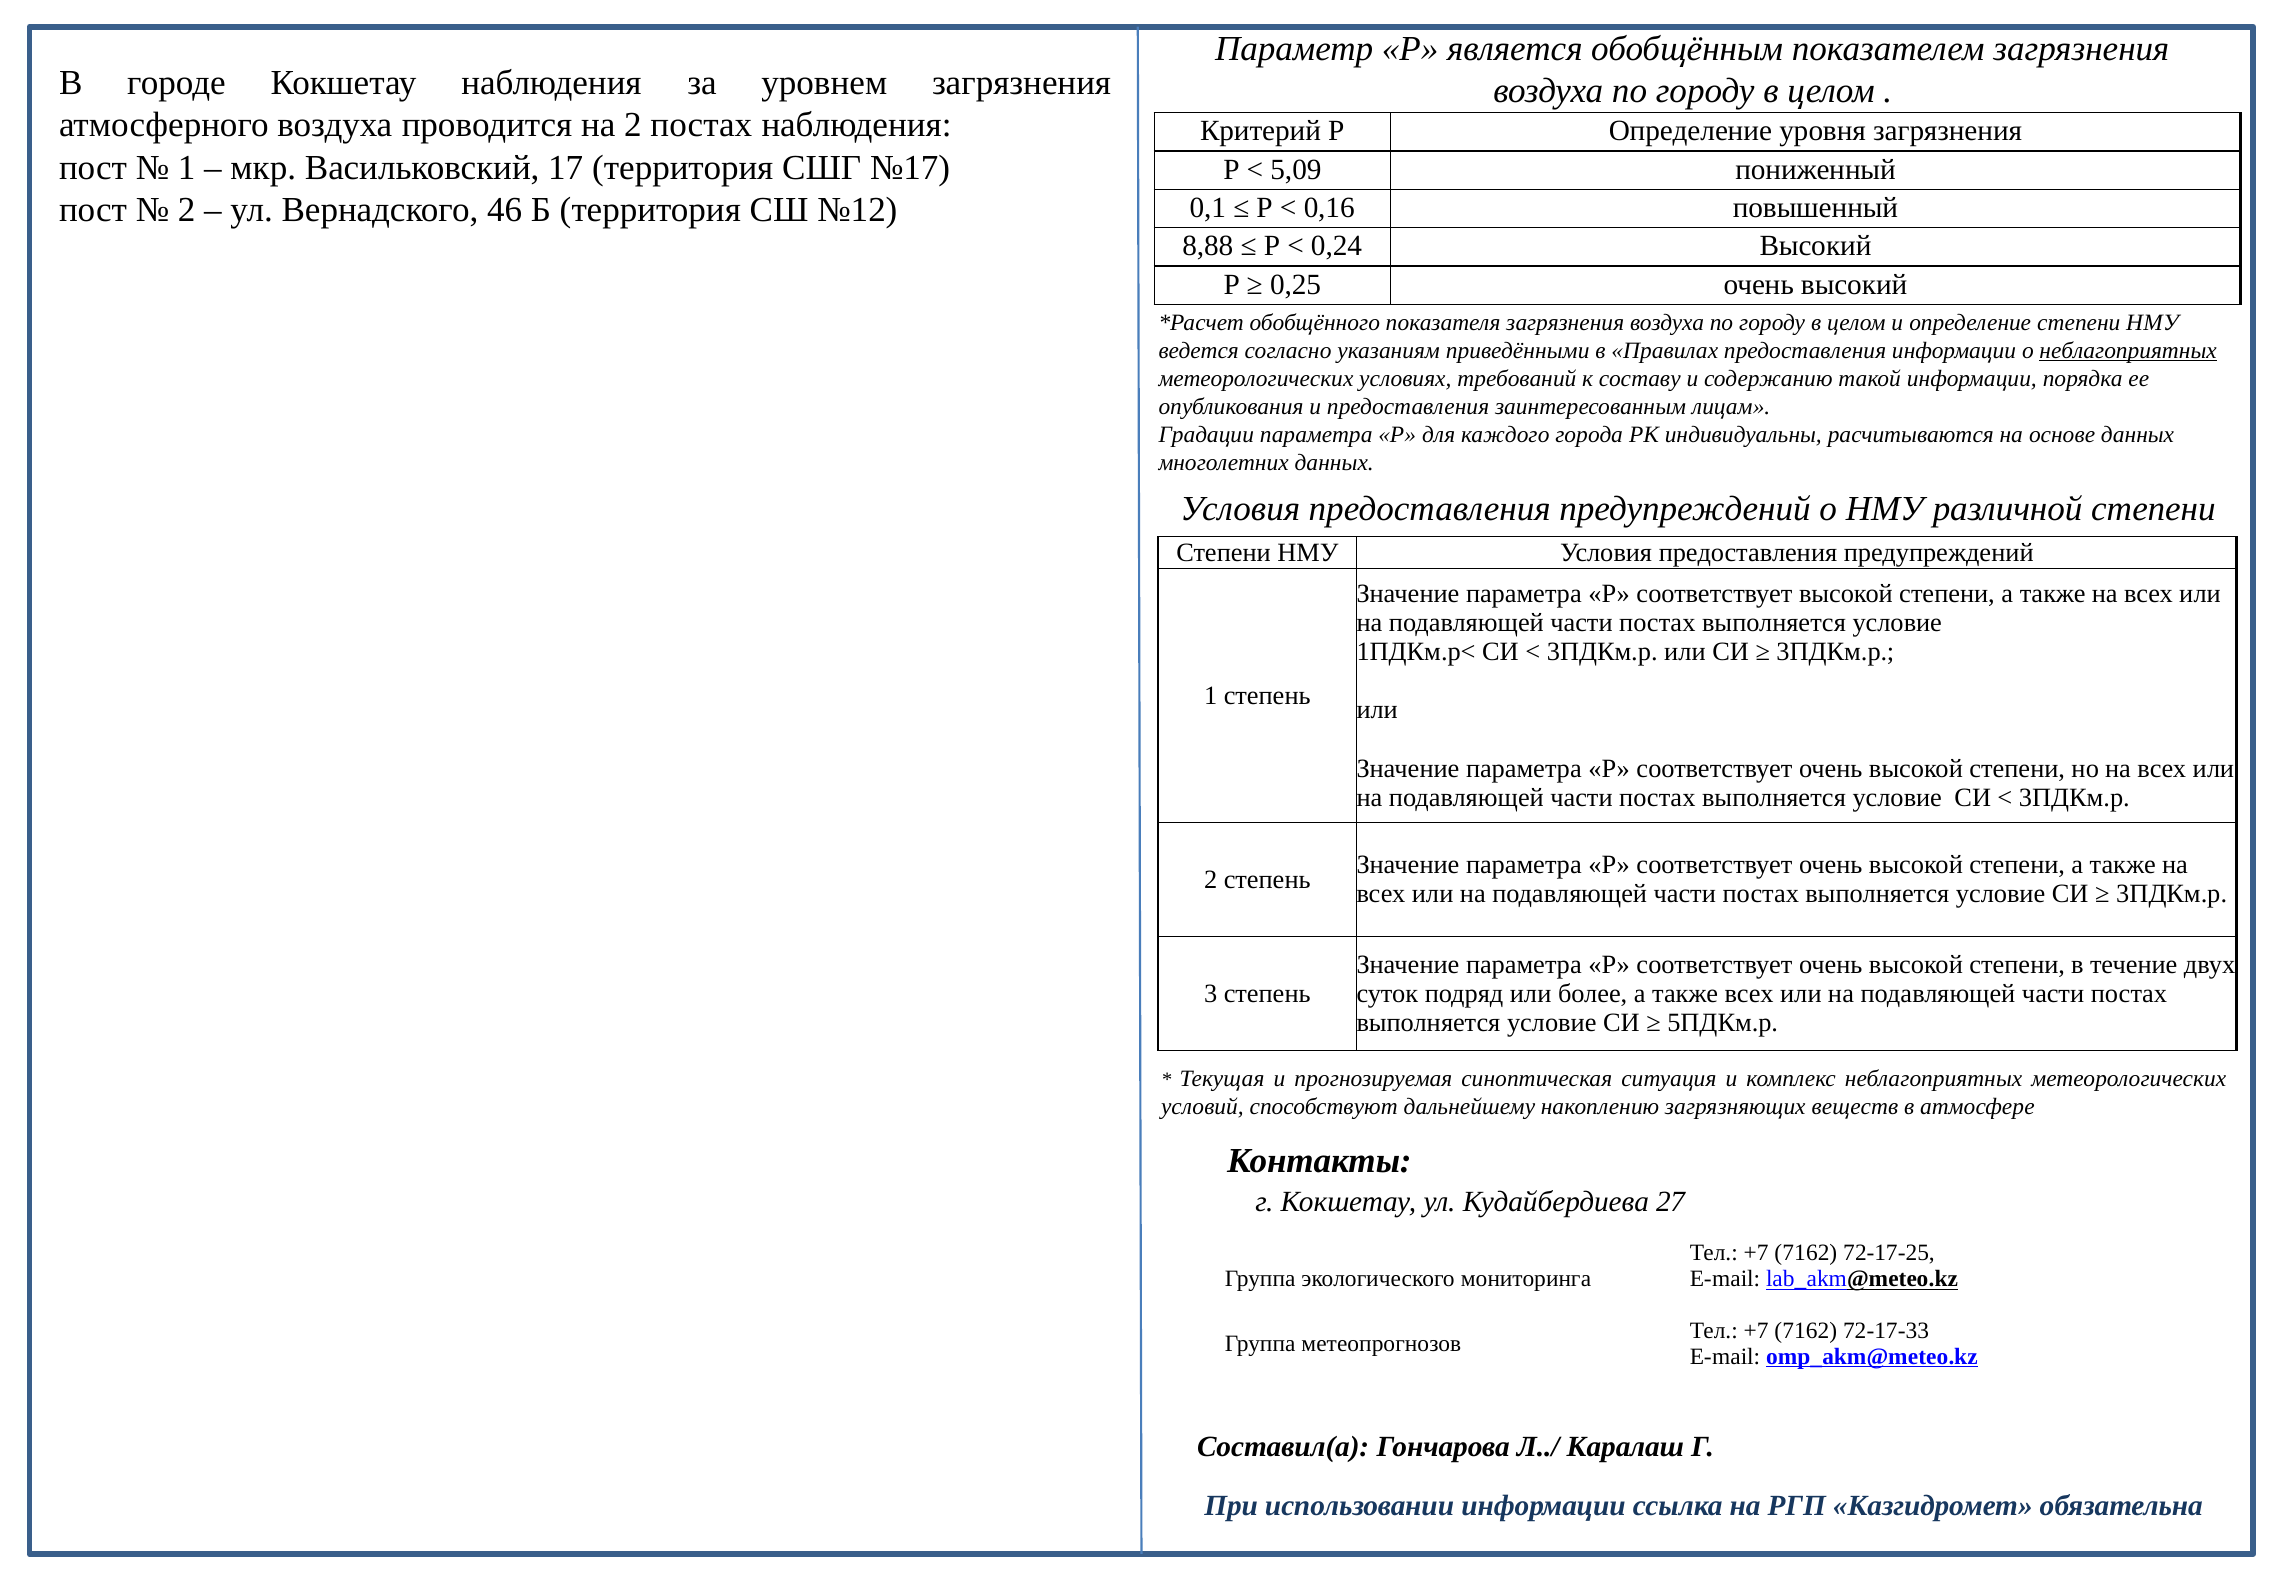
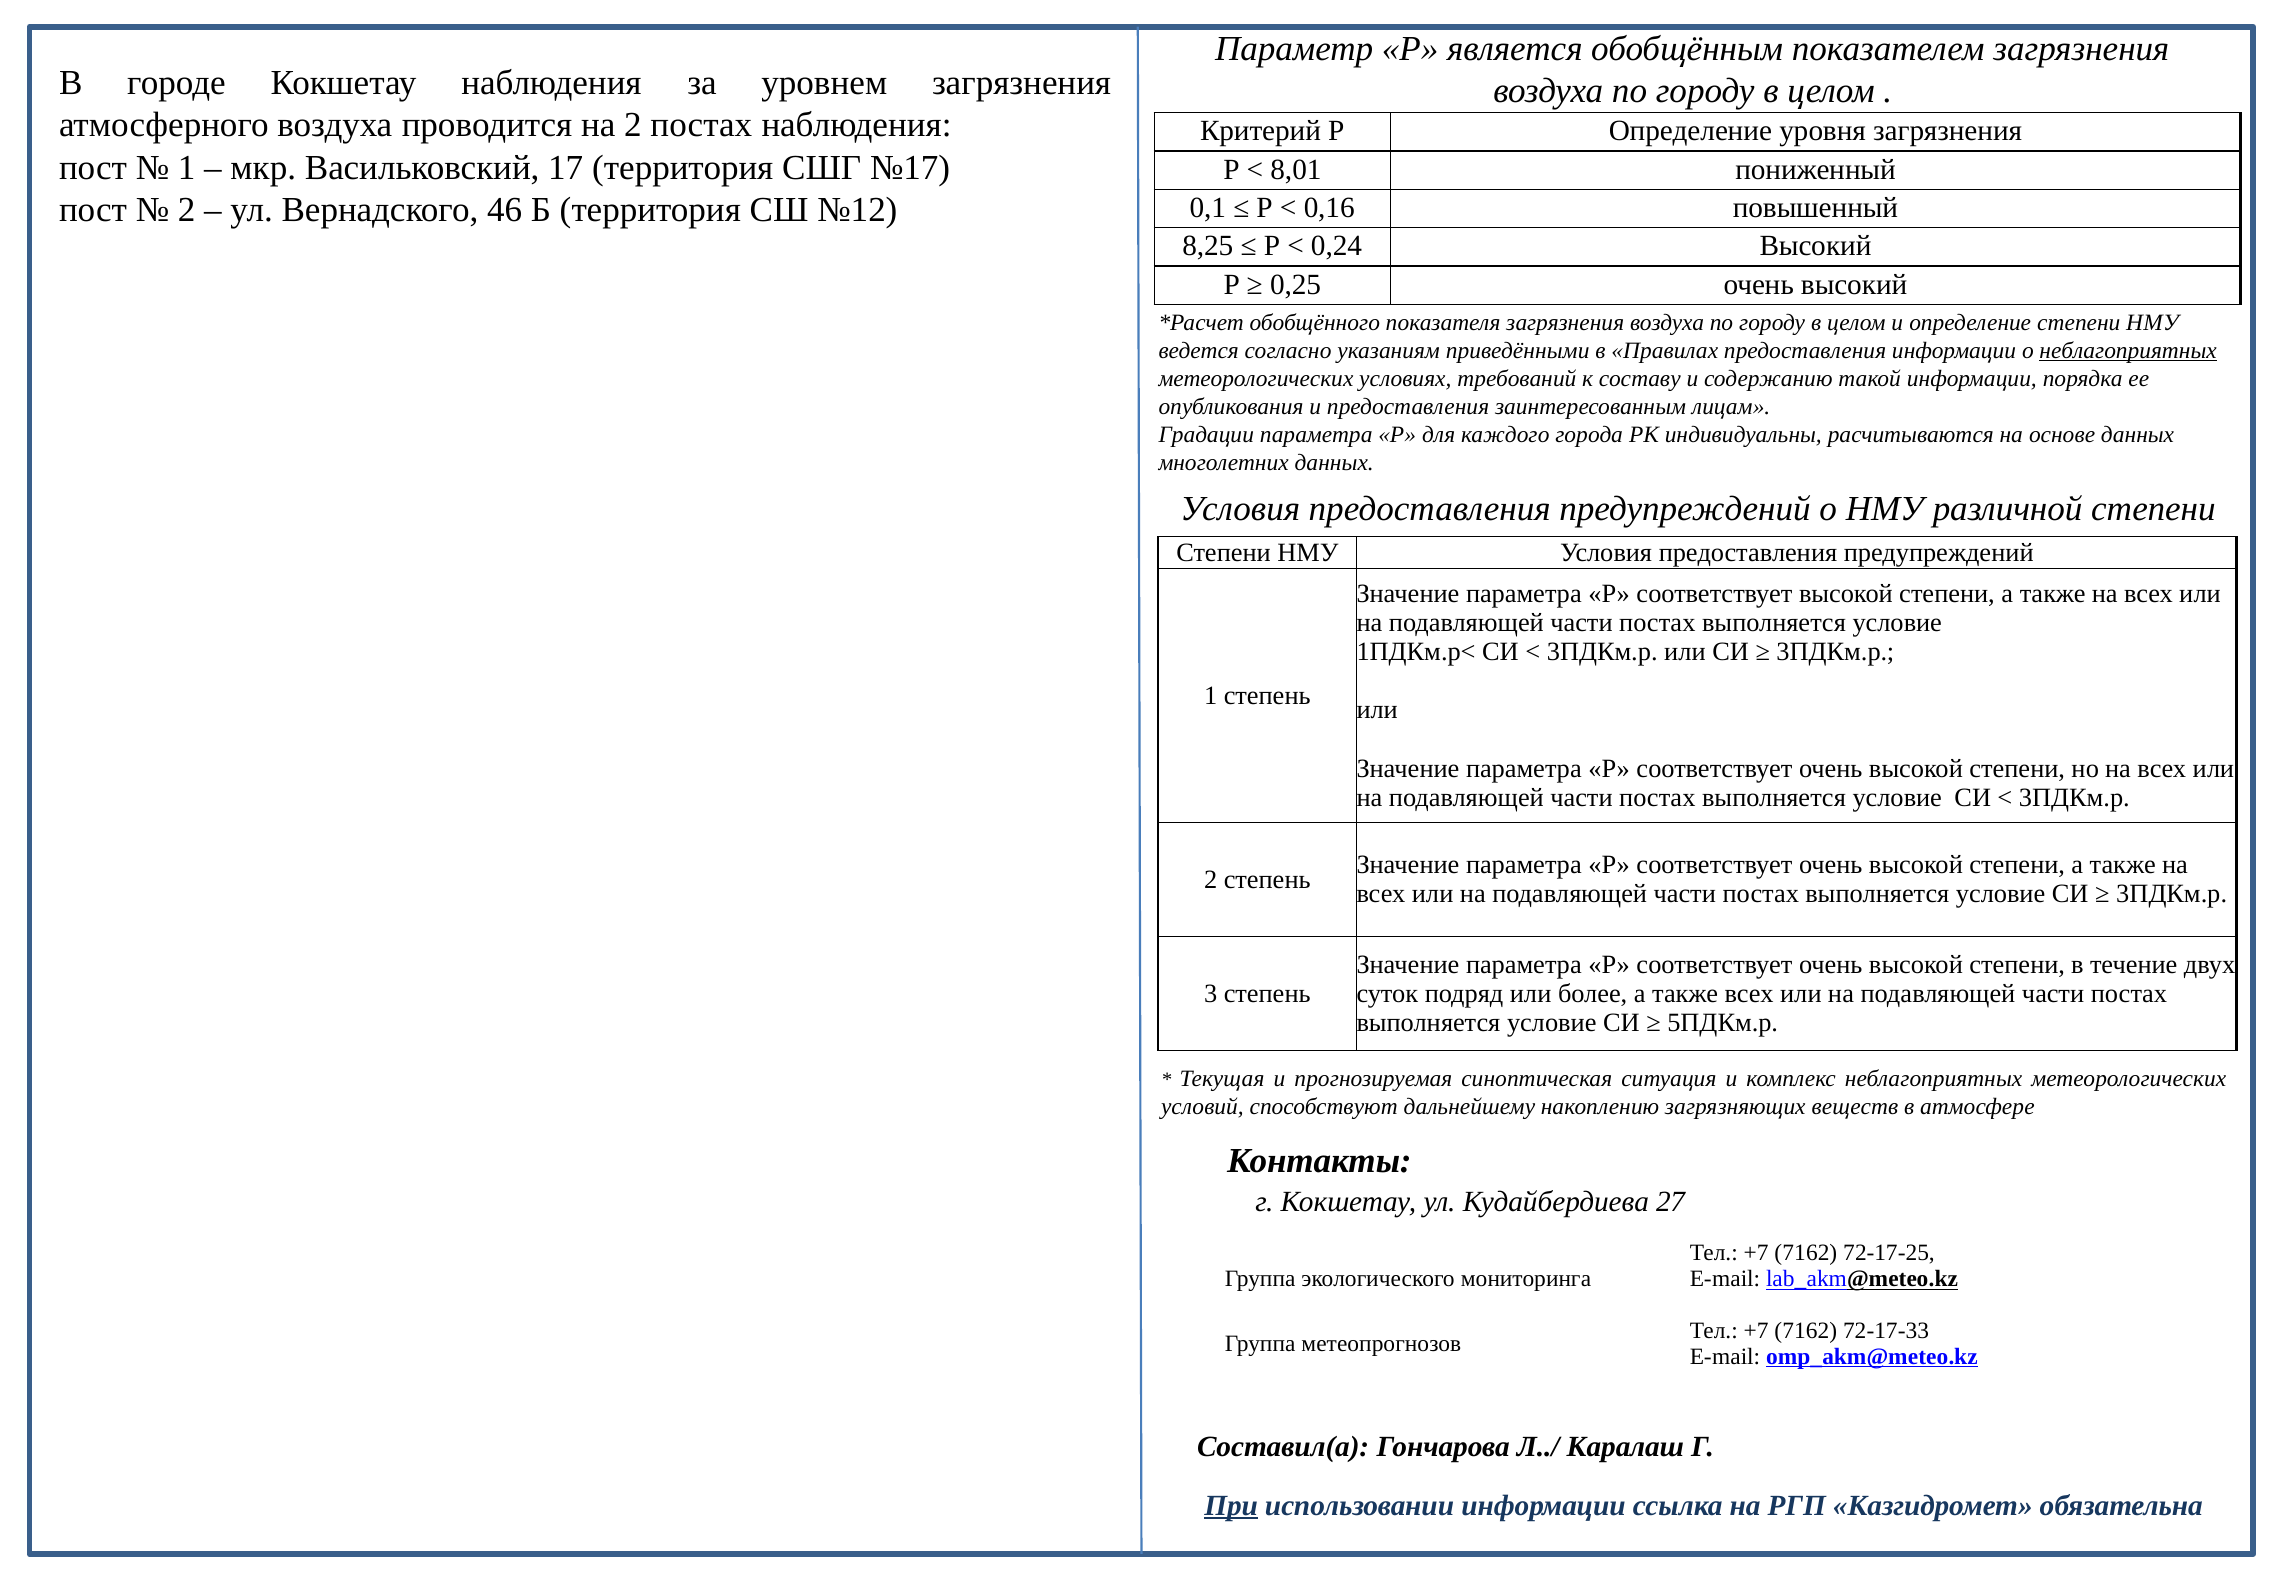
5,09: 5,09 -> 8,01 (1296, 170)
8,88: 8,88 -> 8,25 (1208, 246)
При underline: none -> present (1231, 1505)
